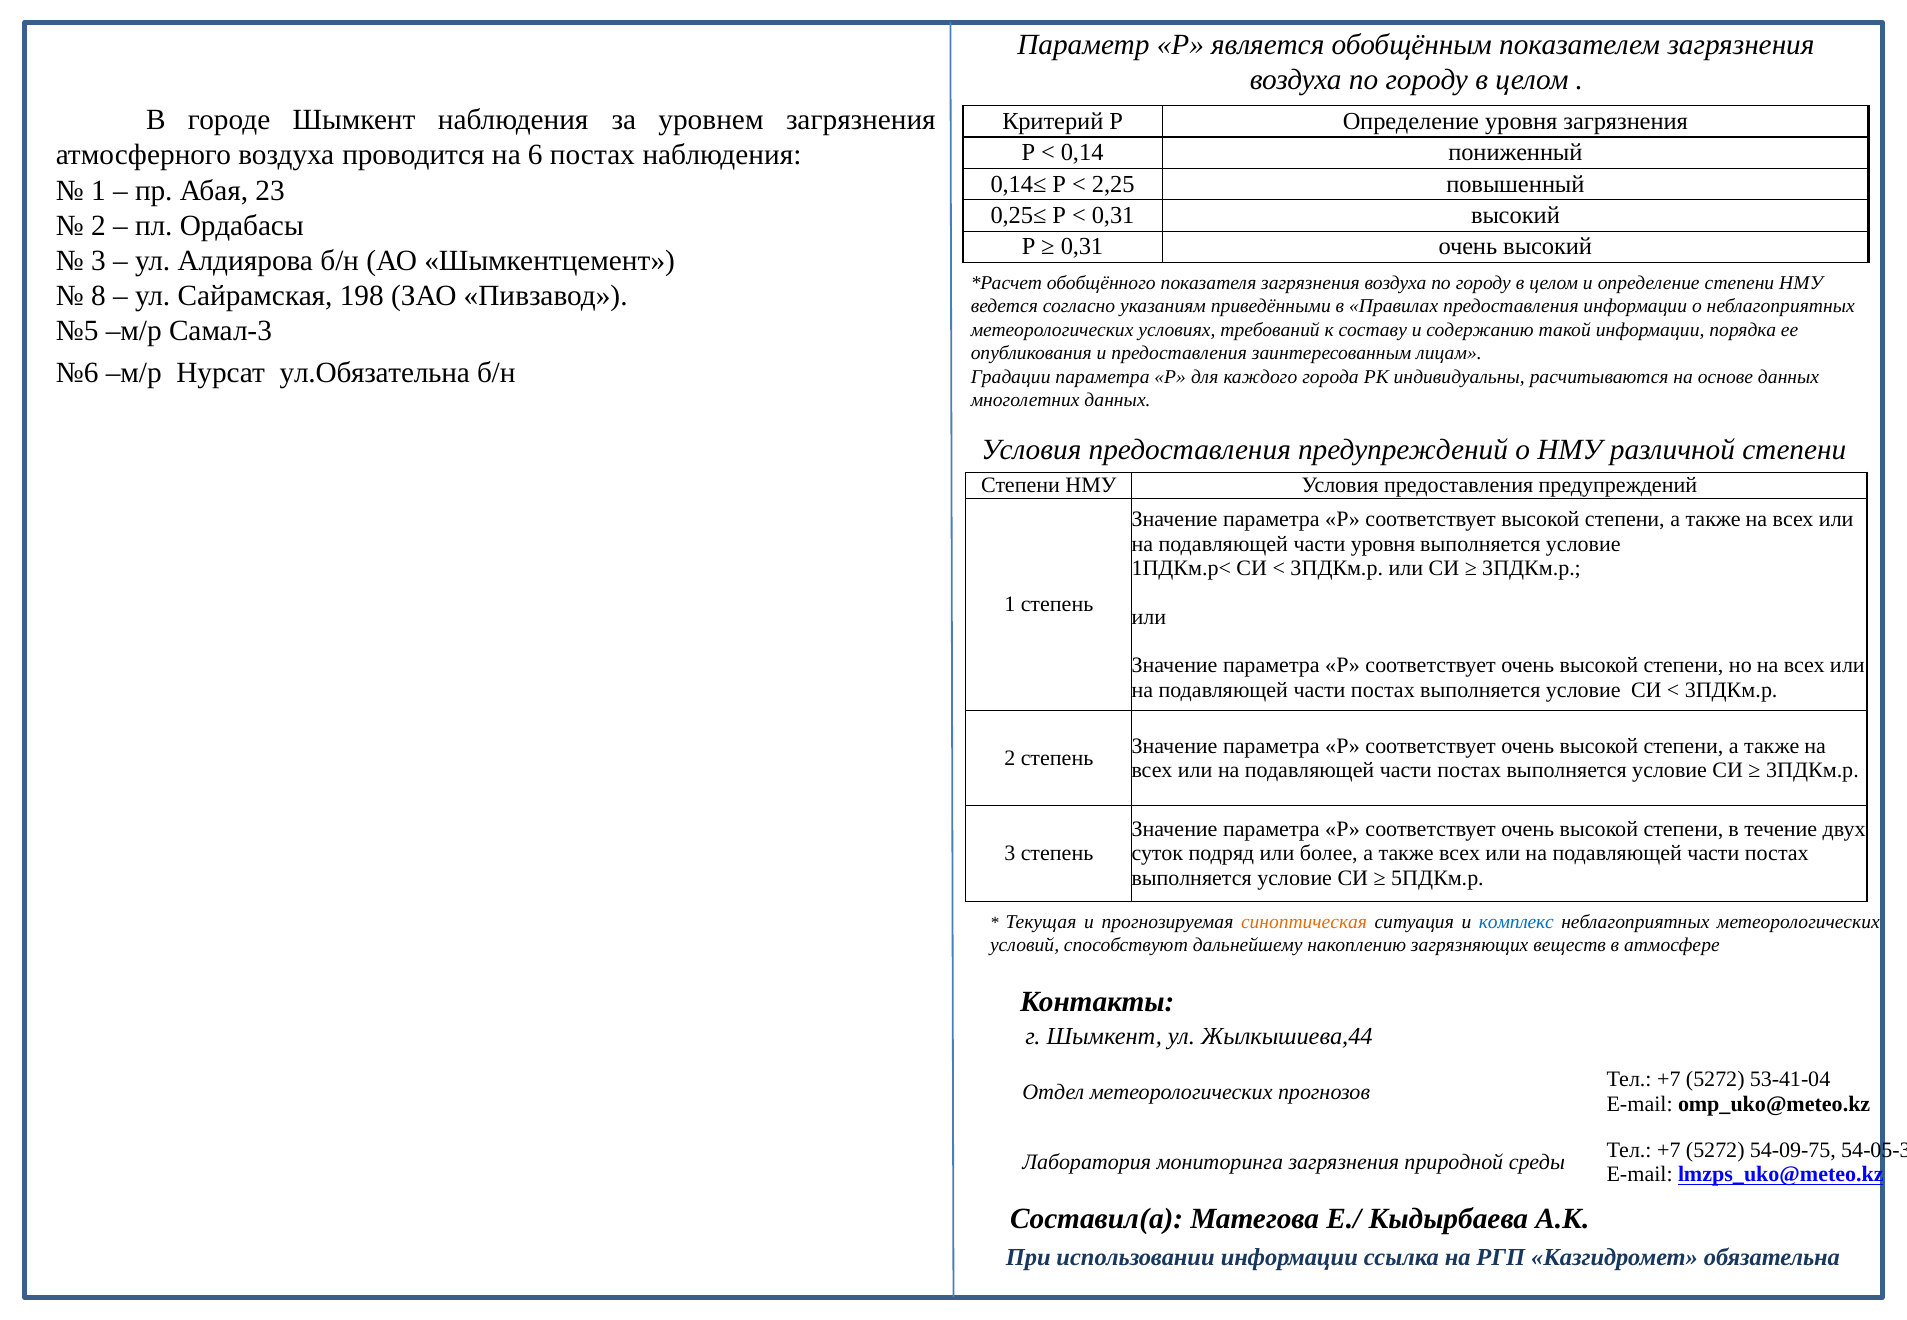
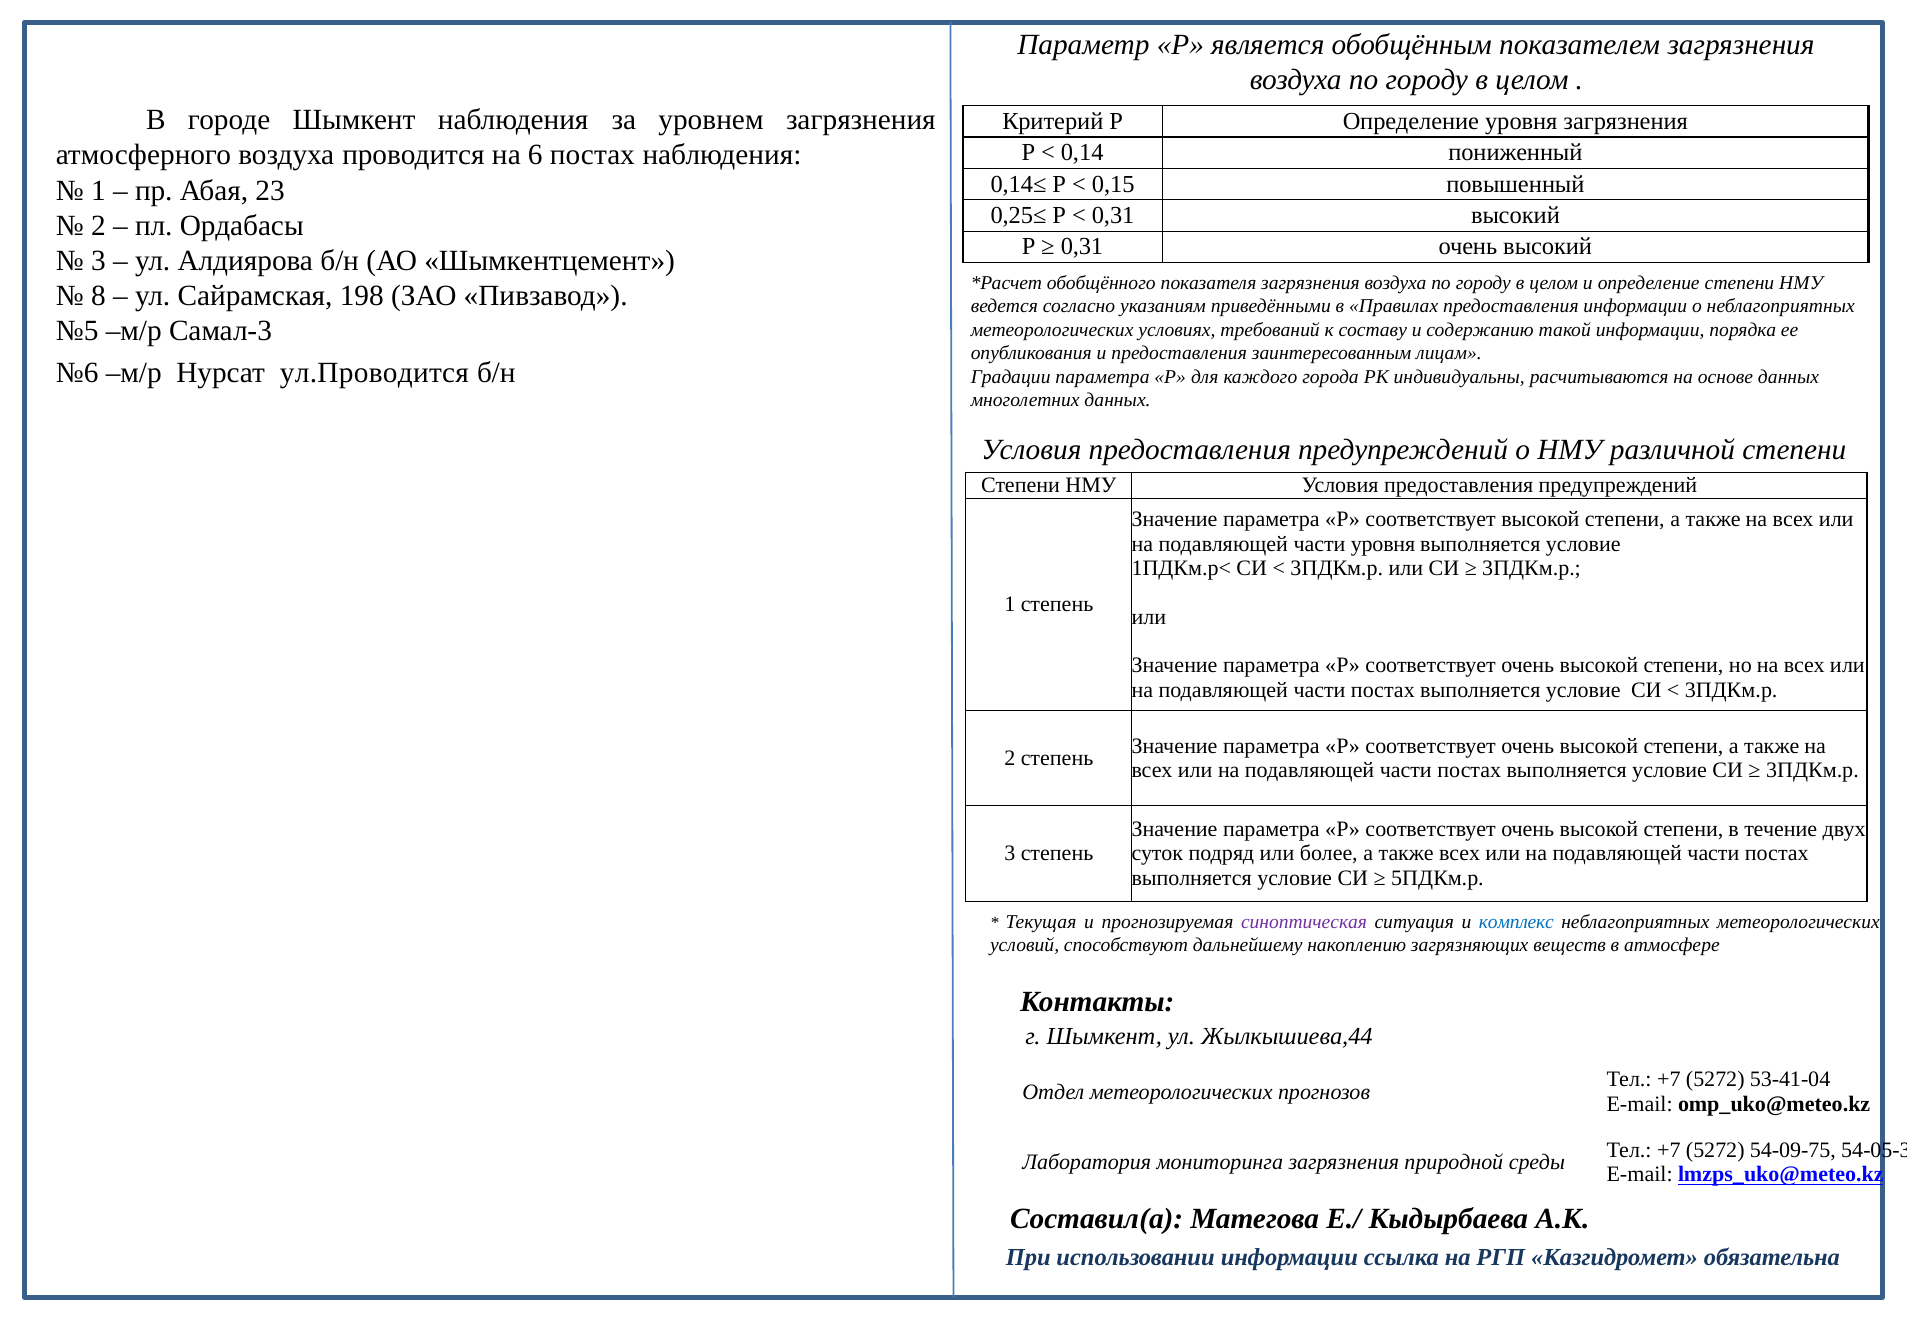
2,25: 2,25 -> 0,15 (1113, 184)
ул.Обязательна: ул.Обязательна -> ул.Проводится (374, 372)
синоптическая colour: orange -> purple (1304, 922)
